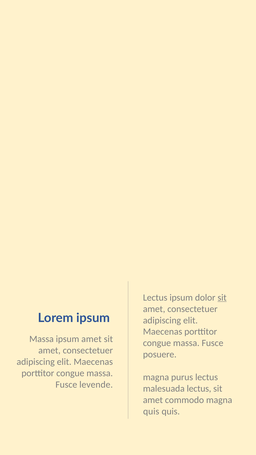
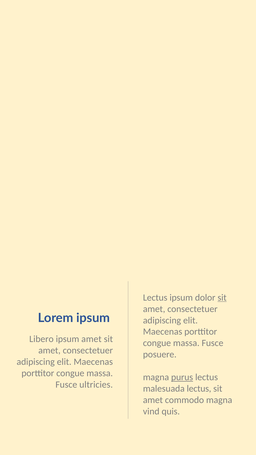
Massa: Massa -> Libero (41, 339)
purus underline: none -> present (182, 377)
levende: levende -> ultricies (96, 385)
quis: quis -> vind (151, 411)
